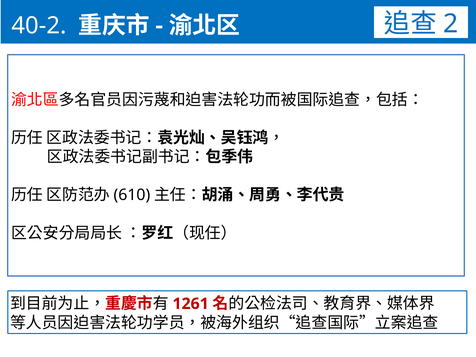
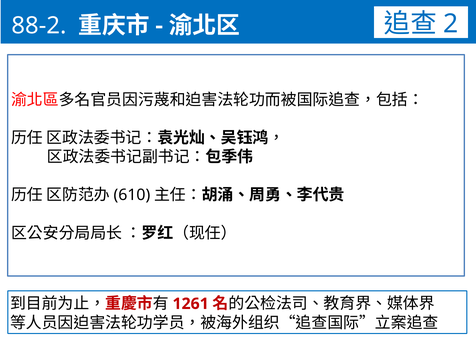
40-2: 40-2 -> 88-2 (39, 26)
